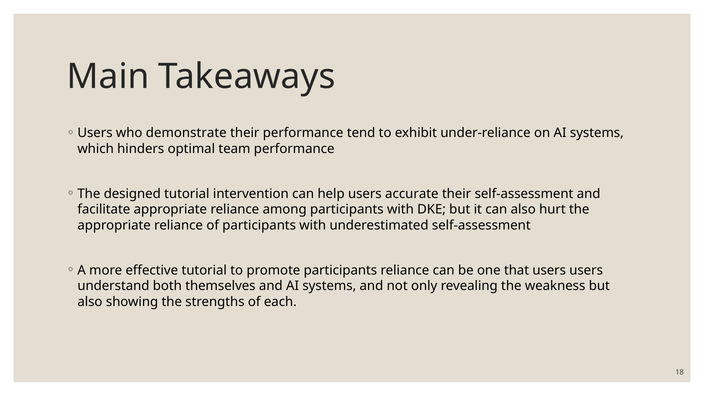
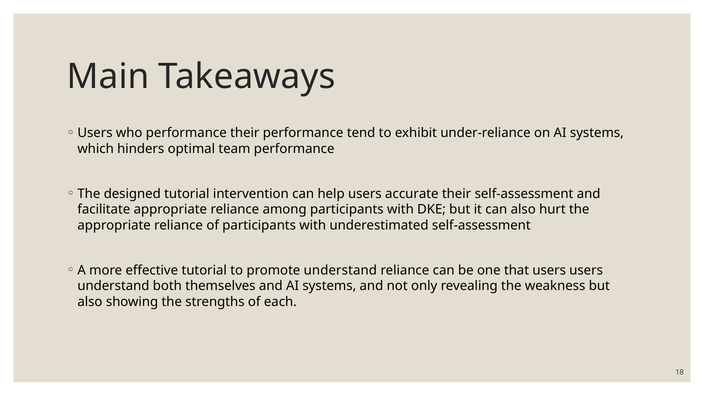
who demonstrate: demonstrate -> performance (186, 133)
promote participants: participants -> understand (340, 270)
